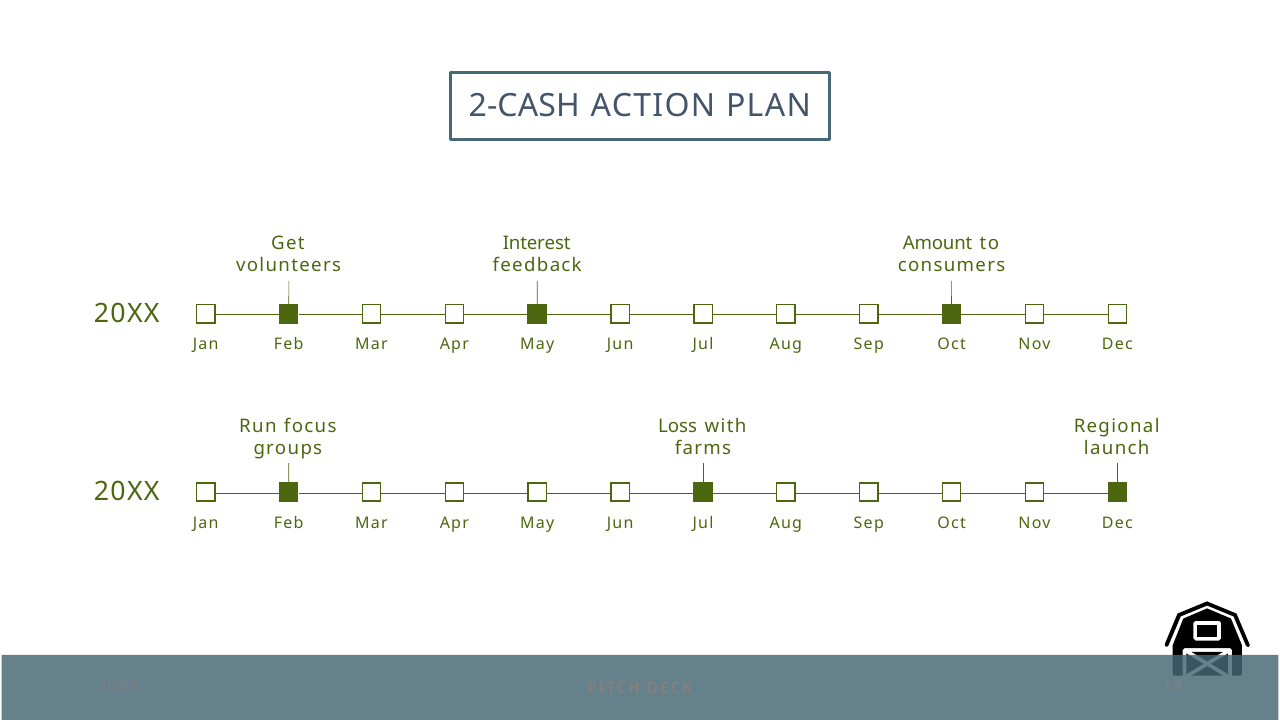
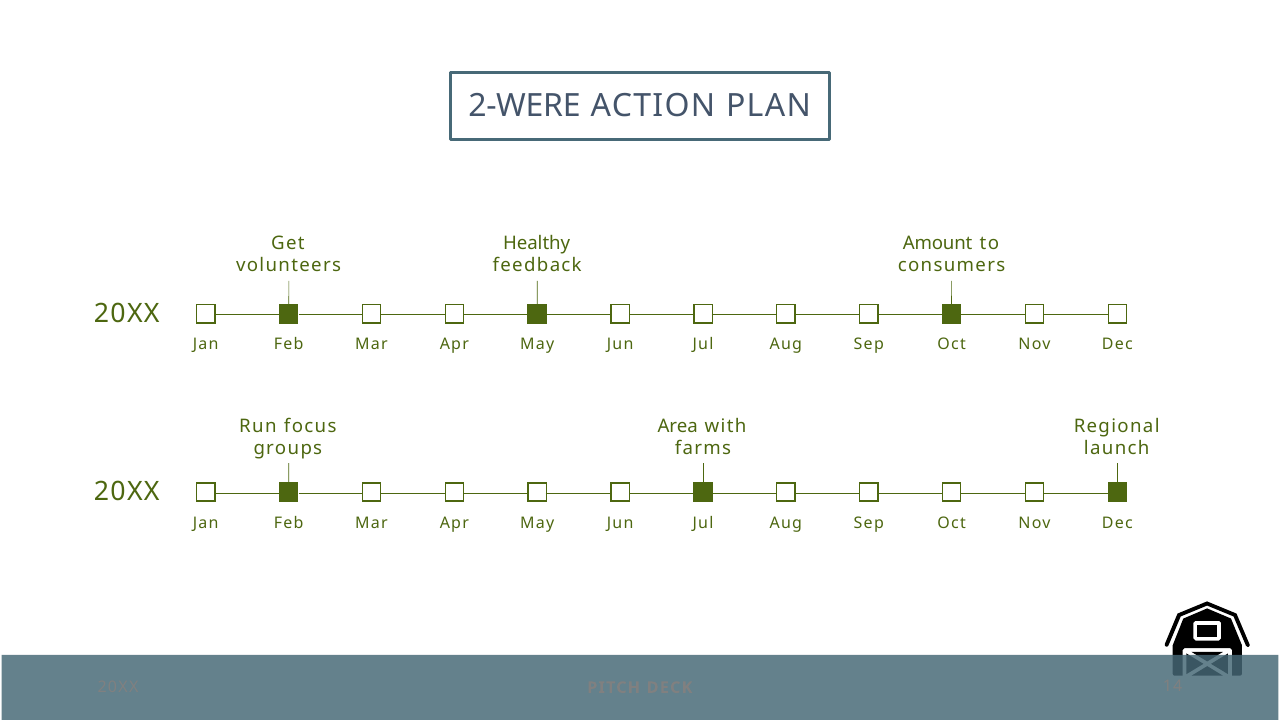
2-CASH: 2-CASH -> 2-WERE (524, 106)
Interest: Interest -> Healthy (537, 243)
Loss: Loss -> Area (678, 426)
